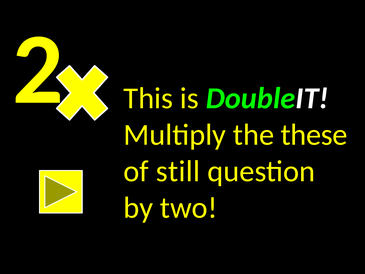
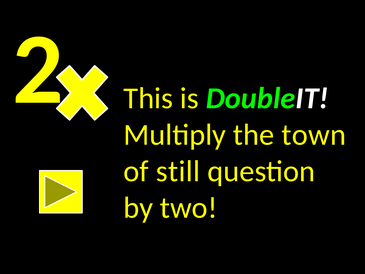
these: these -> town (314, 135)
